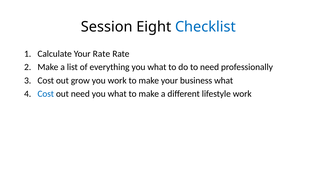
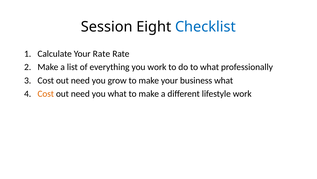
everything you what: what -> work (157, 67)
to need: need -> what (210, 67)
grow: grow -> need (80, 80)
you work: work -> grow (117, 80)
Cost colour: blue -> orange (46, 93)
